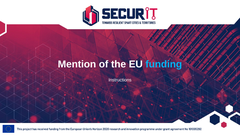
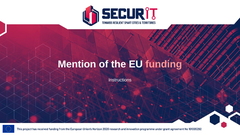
funding colour: light blue -> pink (164, 64)
